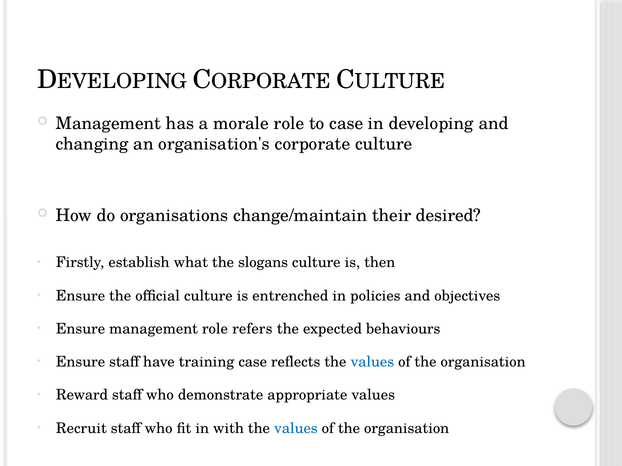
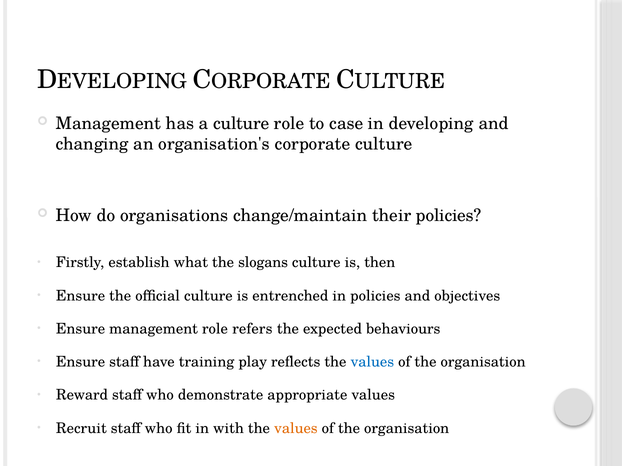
a morale: morale -> culture (241, 123)
their desired: desired -> policies (449, 216)
training case: case -> play (253, 362)
values colour: blue -> orange (296, 429)
